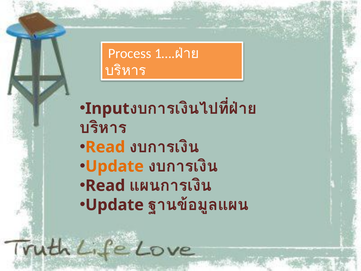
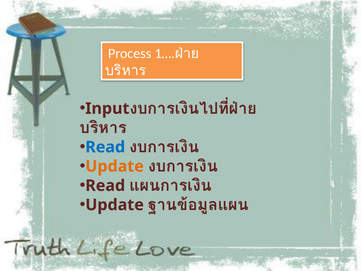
Read colour: orange -> blue (105, 147)
